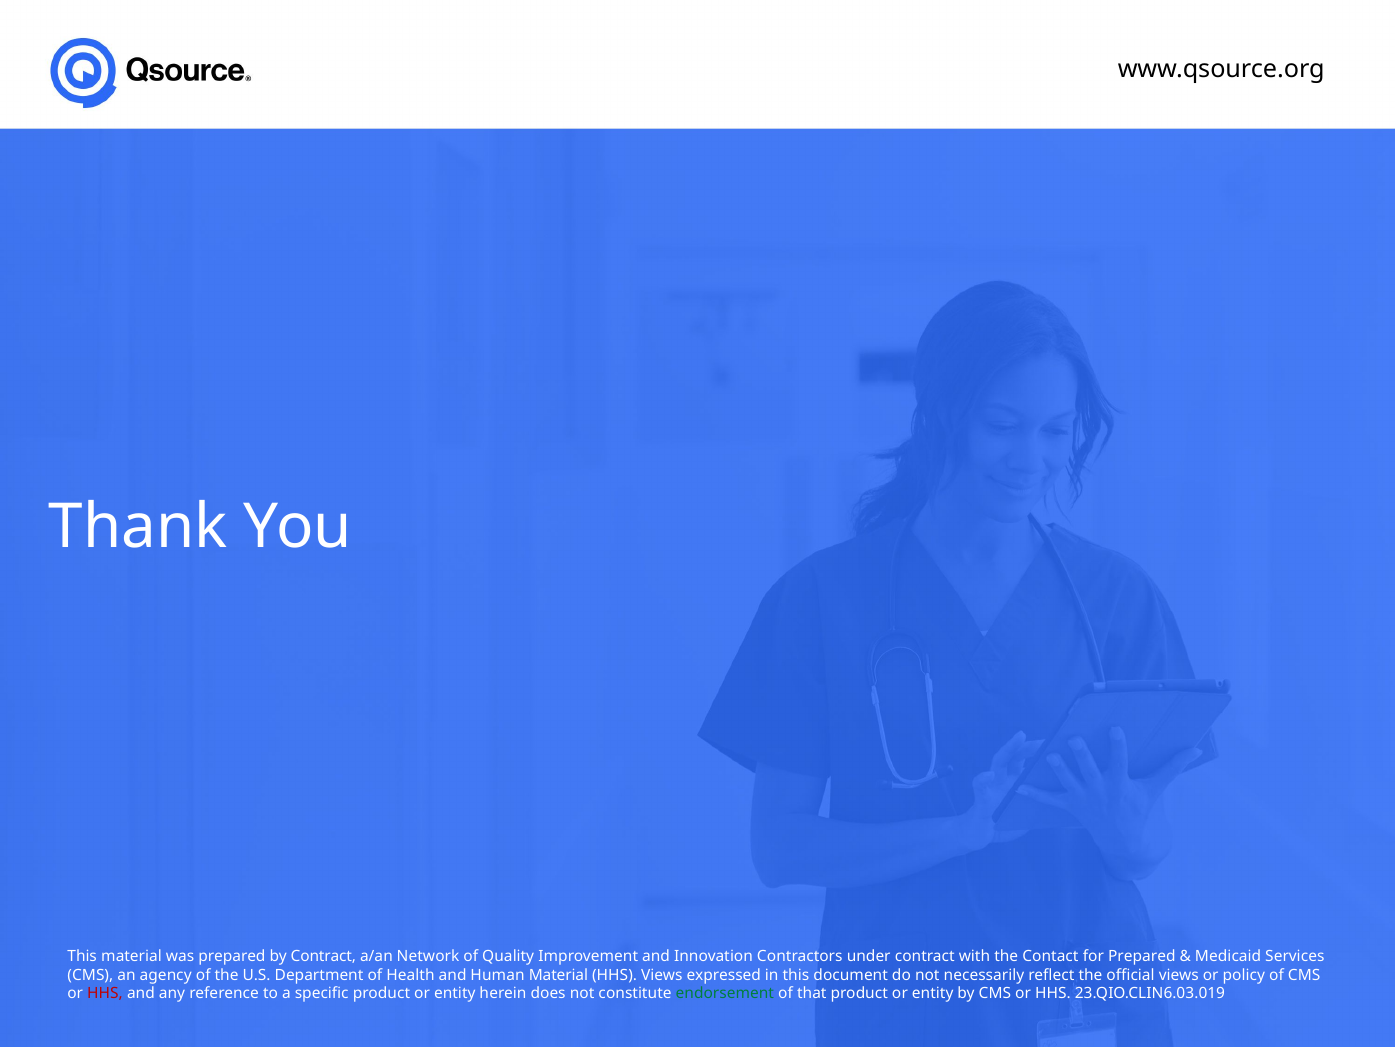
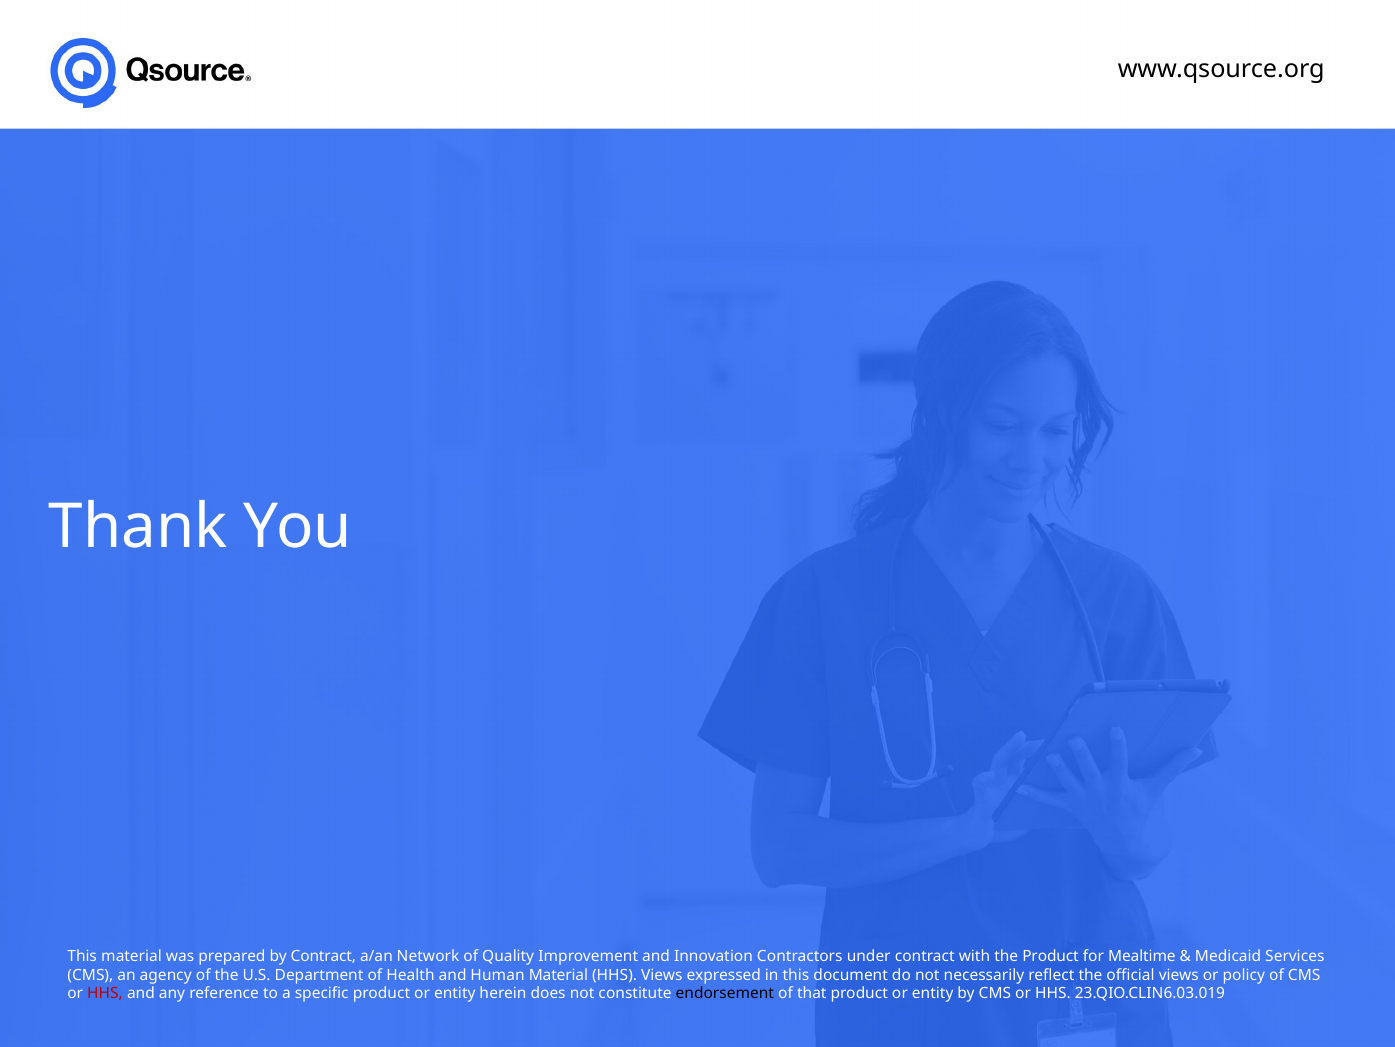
the Contact: Contact -> Product (1050, 956)
for Prepared: Prepared -> Mealtime (1142, 956)
endorsement colour: green -> black (725, 993)
